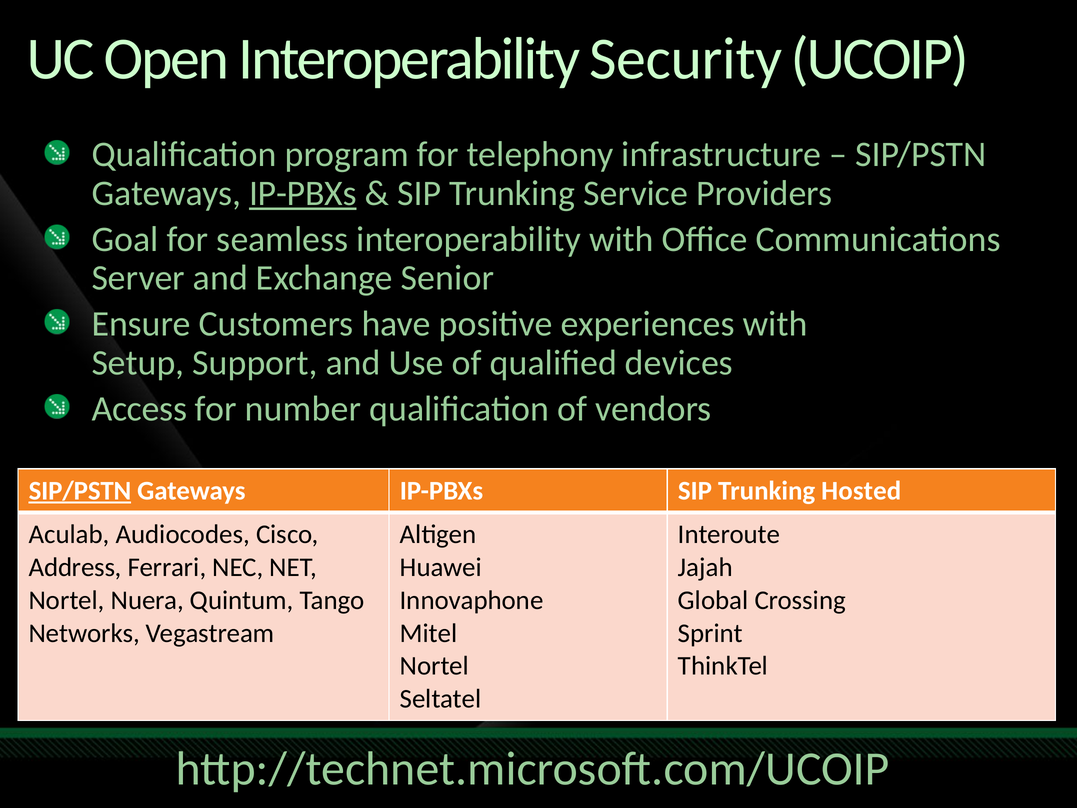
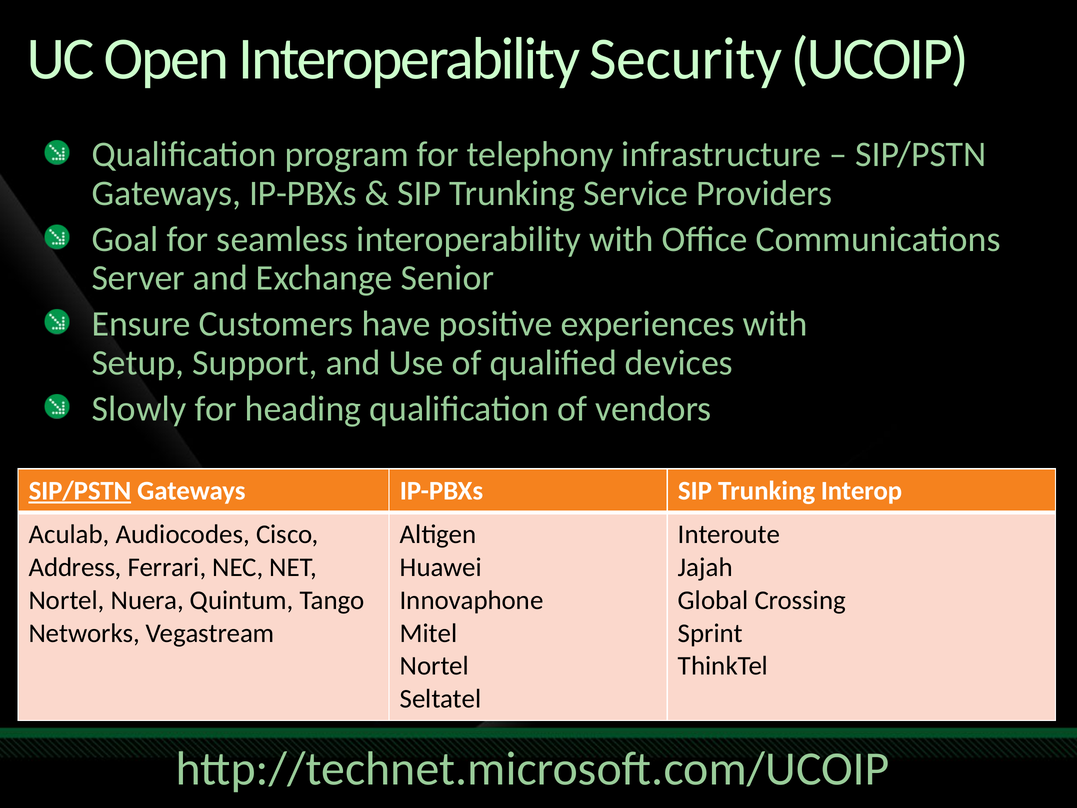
IP-PBXs underline: present -> none (303, 193)
Access: Access -> Slowly (139, 409)
number: number -> heading (303, 409)
Hosted: Hosted -> Interop (861, 491)
